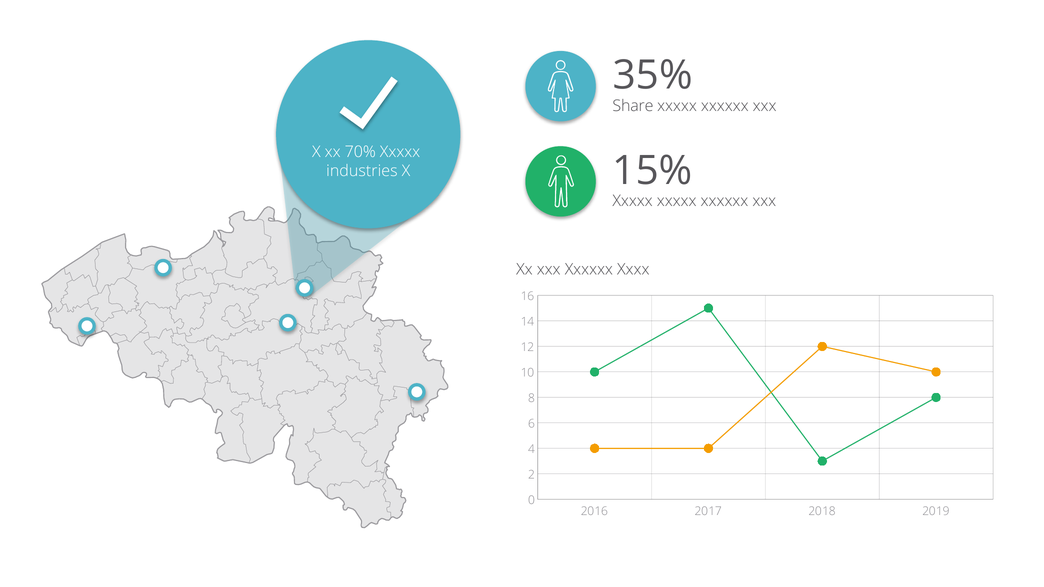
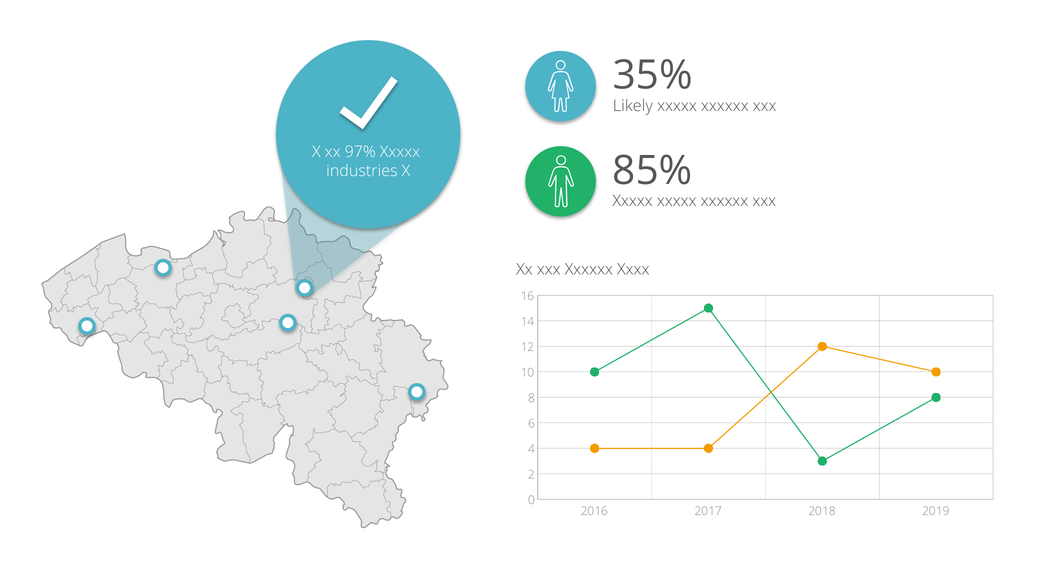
Share: Share -> Likely (633, 106)
70%: 70% -> 97% (360, 152)
15%: 15% -> 85% (652, 171)
